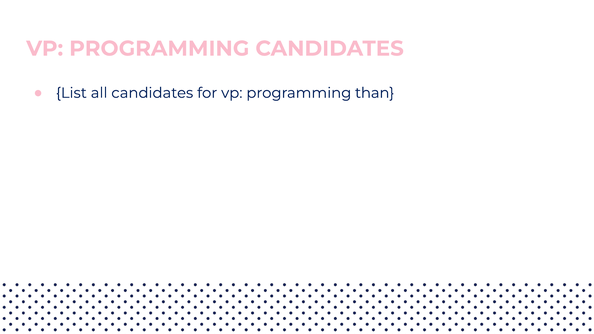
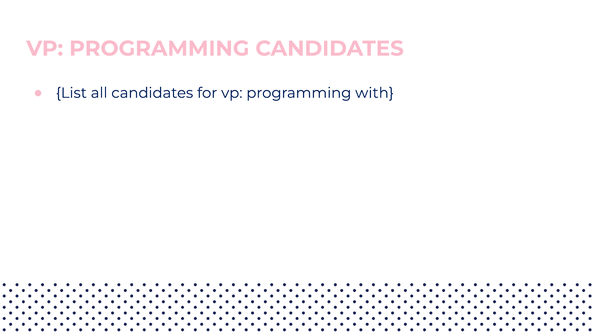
than: than -> with (375, 93)
